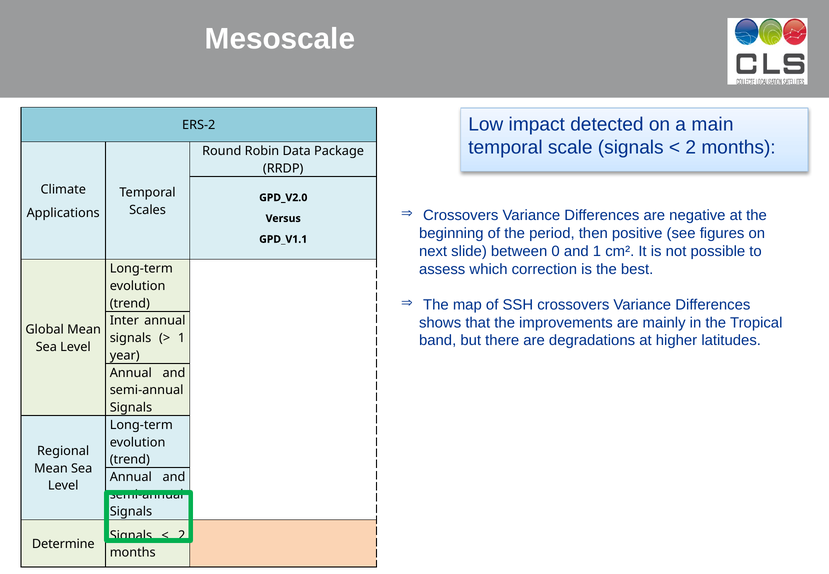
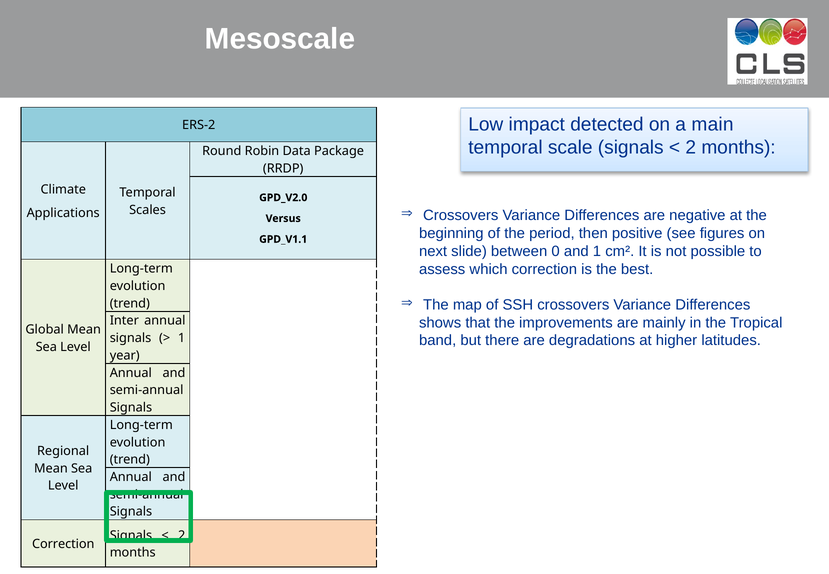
Determine: Determine -> Correction (63, 544)
